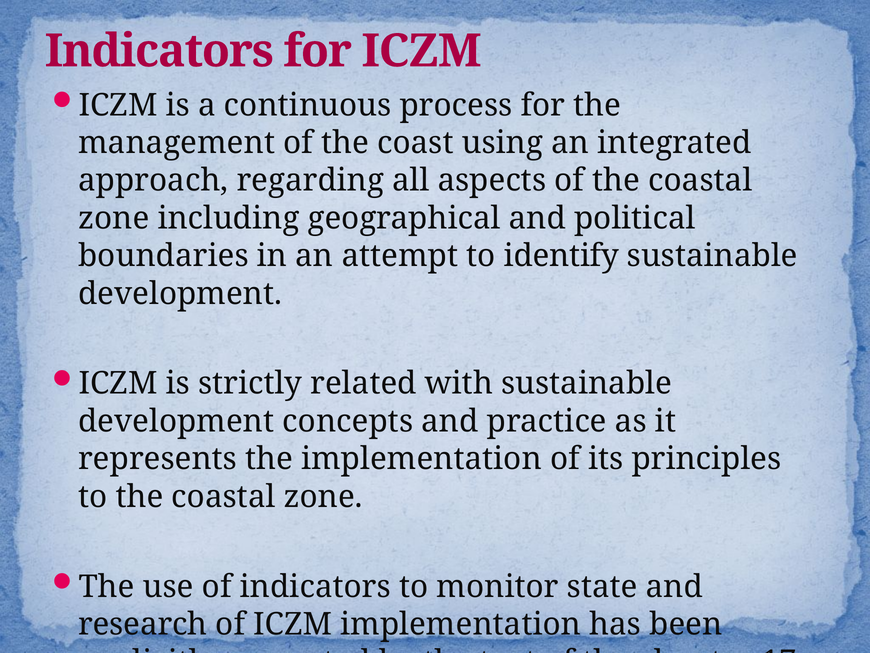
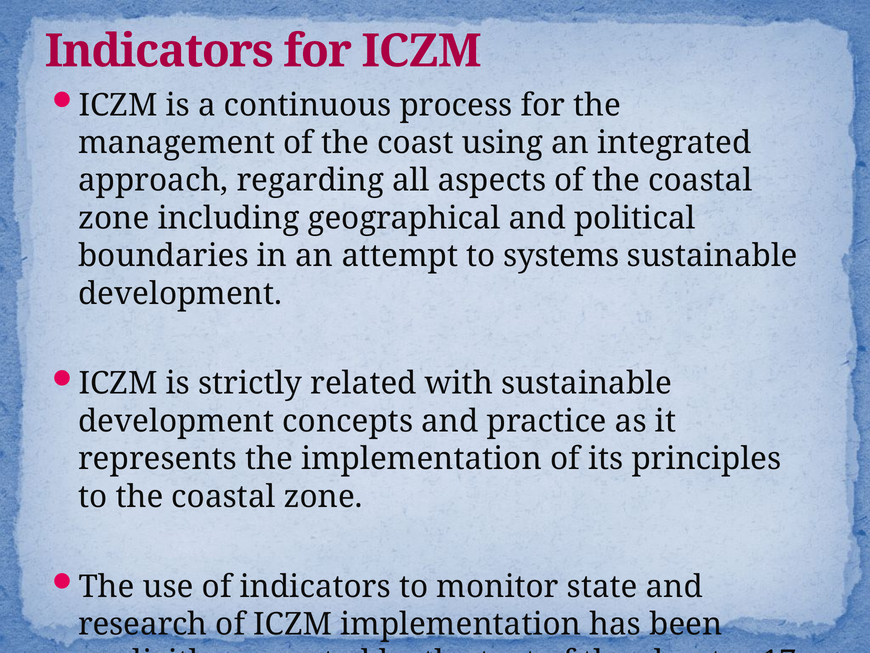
identify: identify -> systems (561, 256)
